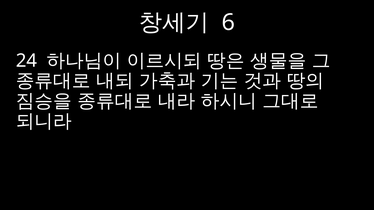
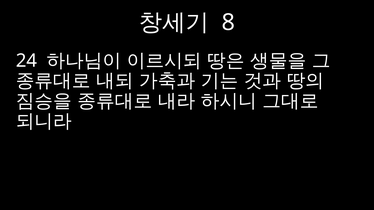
6: 6 -> 8 (228, 23)
